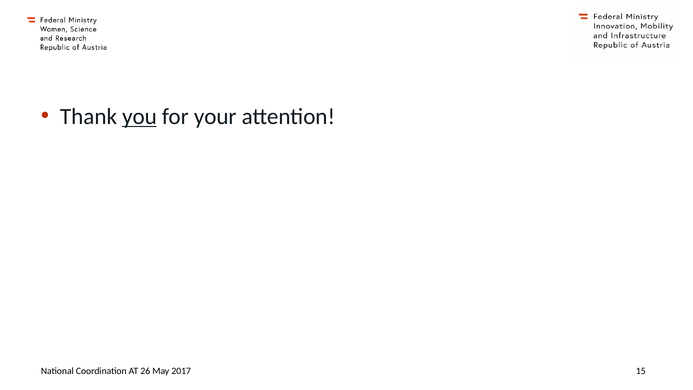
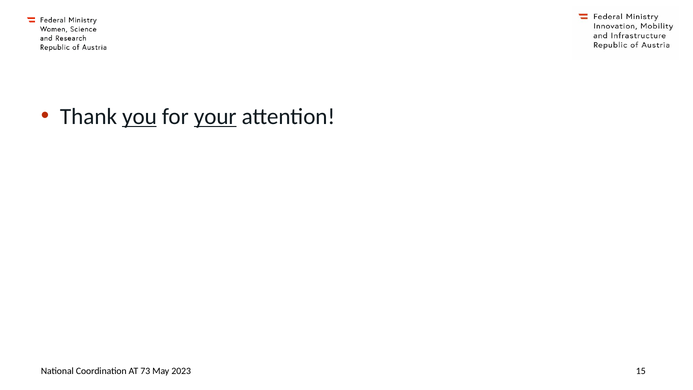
your underline: none -> present (215, 116)
26: 26 -> 73 (145, 371)
2017: 2017 -> 2023 (181, 371)
